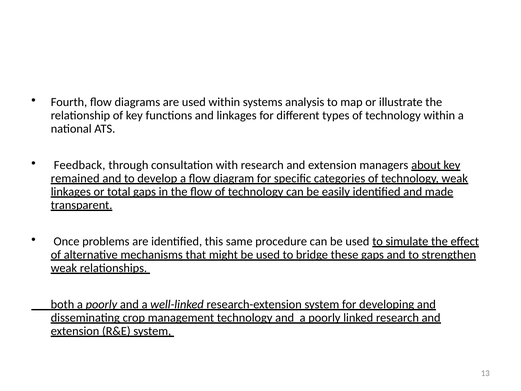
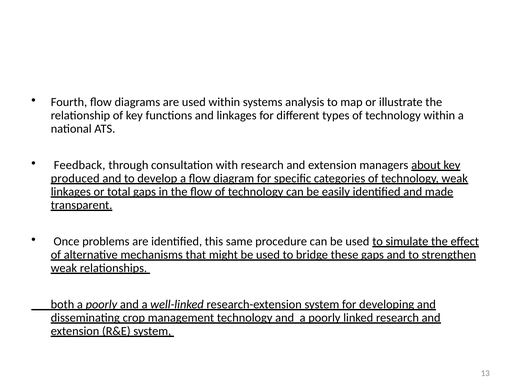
remained: remained -> produced (75, 178)
